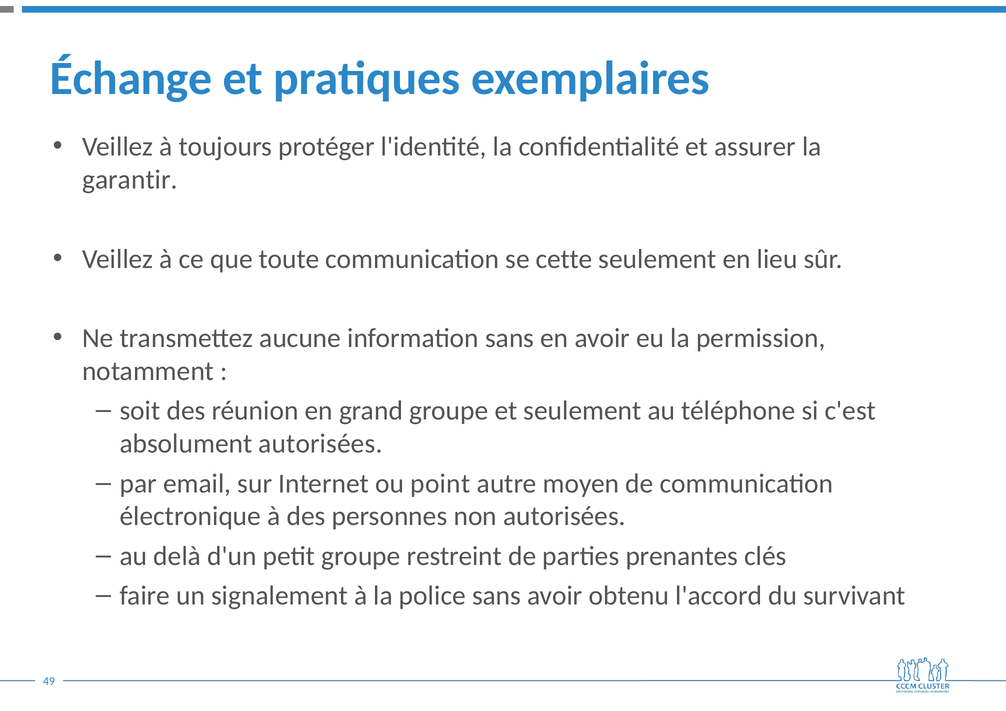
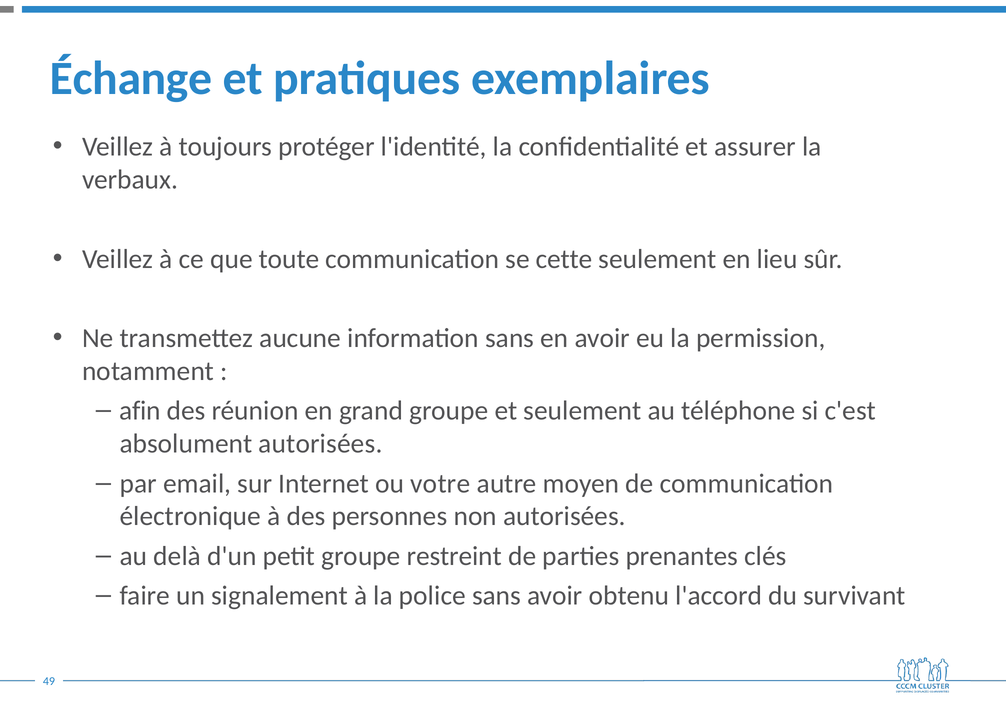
garantir: garantir -> verbaux (130, 180)
soit: soit -> afin (140, 411)
point: point -> votre (440, 484)
